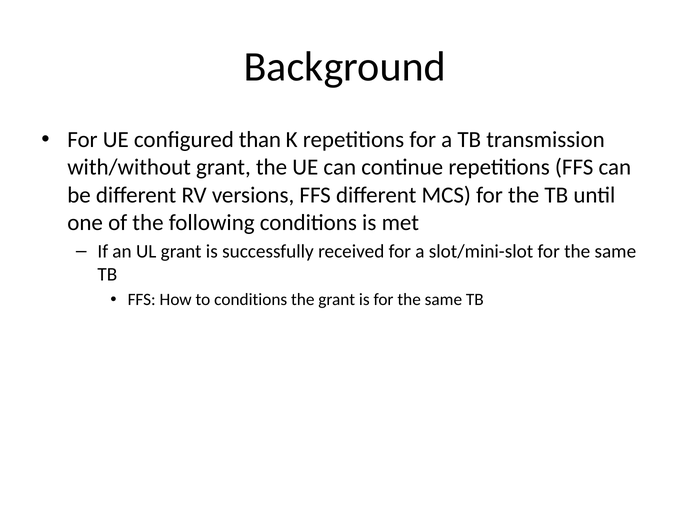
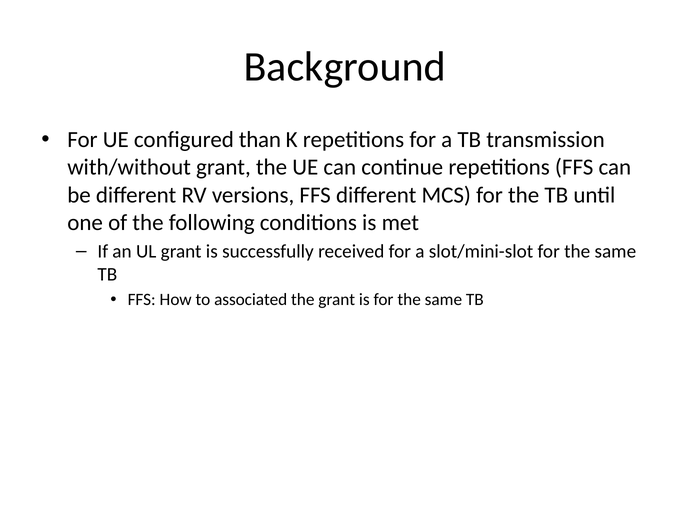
to conditions: conditions -> associated (251, 299)
